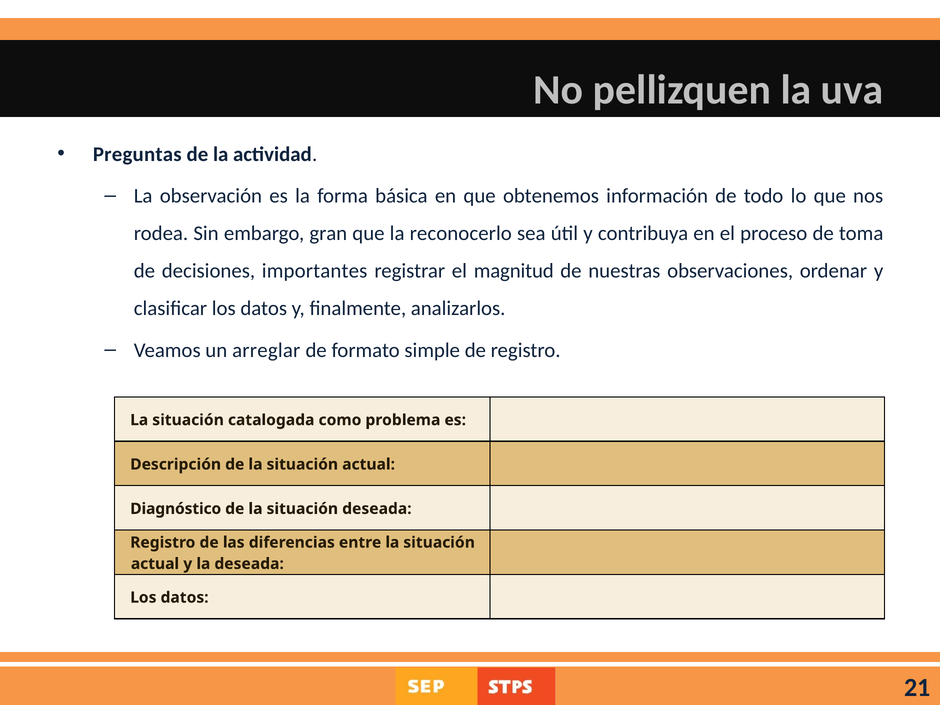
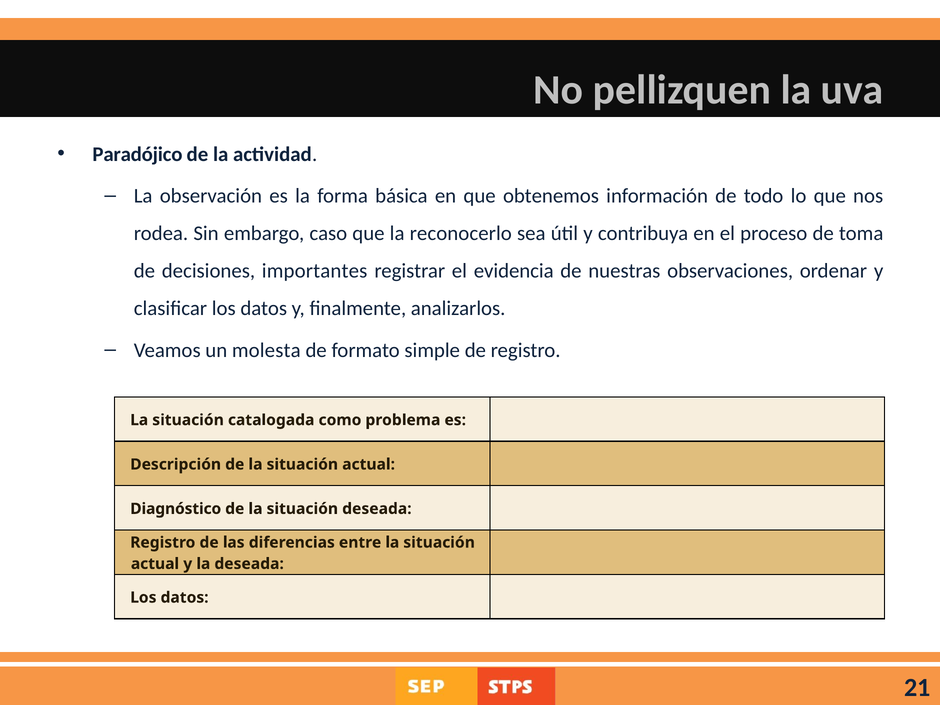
Preguntas: Preguntas -> Paradójico (137, 154)
gran: gran -> caso (328, 233)
magnitud: magnitud -> evidencia (514, 271)
arreglar: arreglar -> molesta (266, 350)
